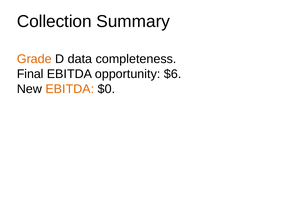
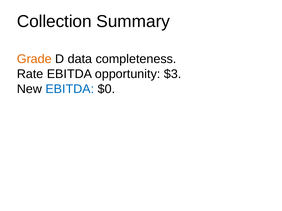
Final: Final -> Rate (30, 74)
$6: $6 -> $3 (173, 74)
EBITDA colour: orange -> blue (70, 89)
